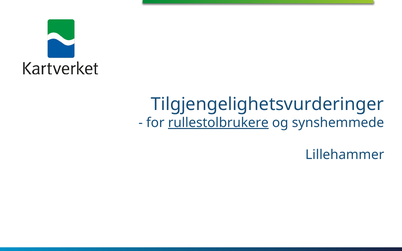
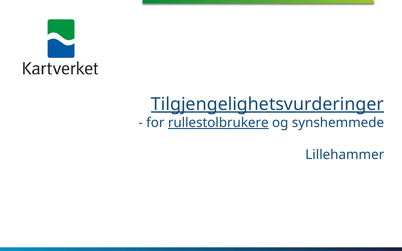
Tilgjengelighetsvurderinger underline: none -> present (267, 104)
